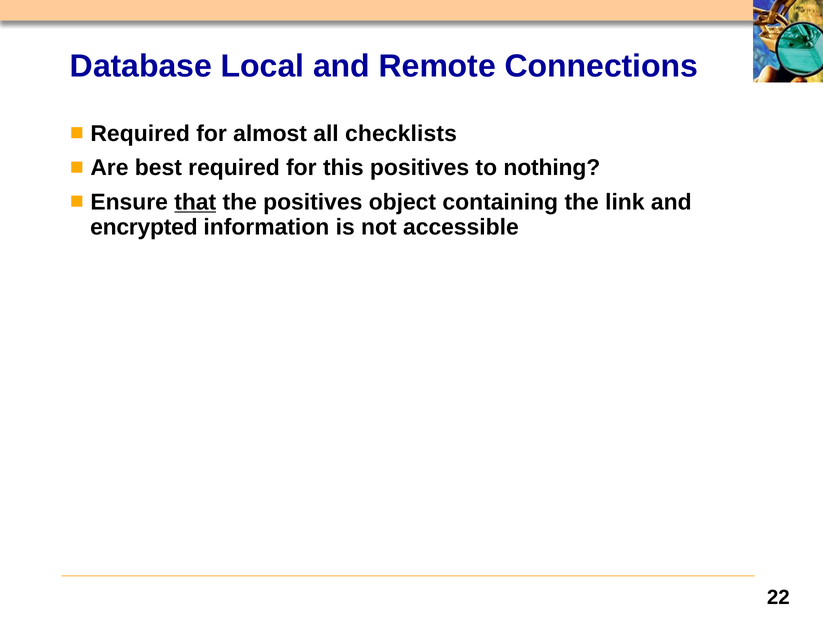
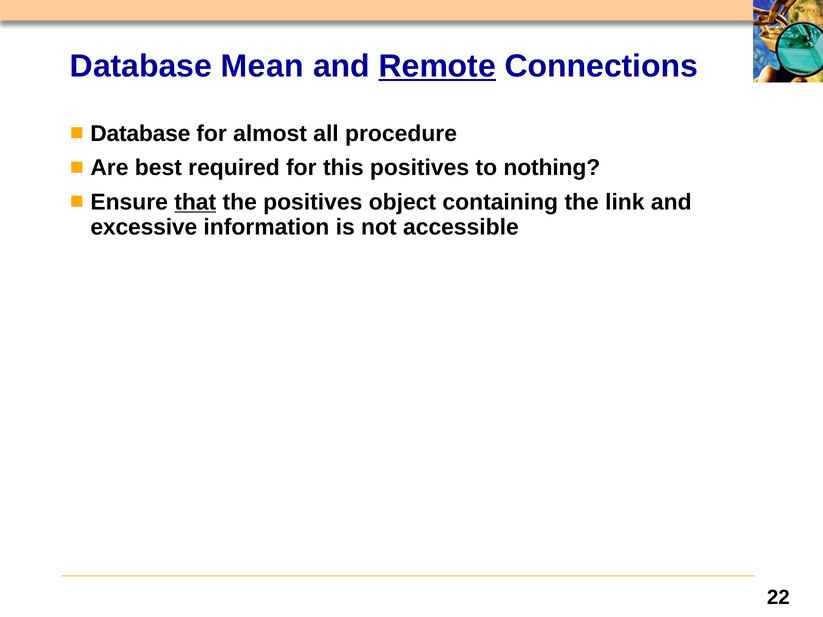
Local: Local -> Mean (262, 66)
Remote underline: none -> present (437, 66)
Required: Required -> Database (140, 134)
checklists: checklists -> procedure (401, 134)
encrypted: encrypted -> excessive (144, 227)
